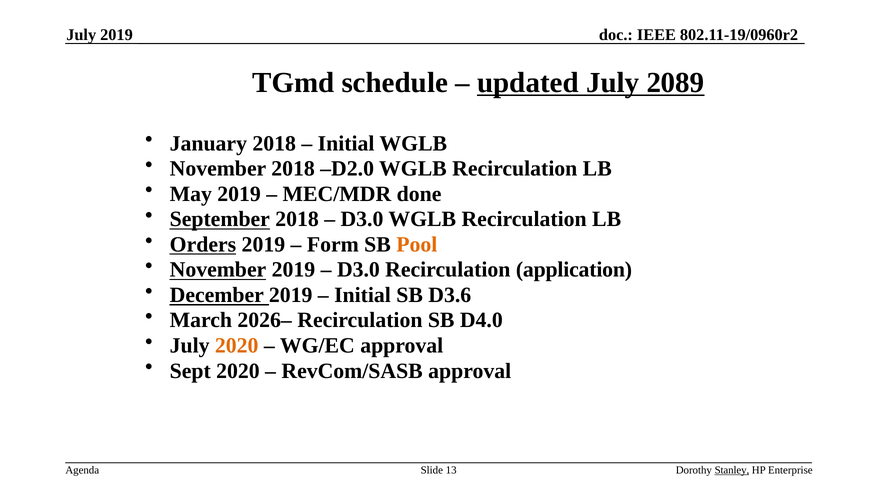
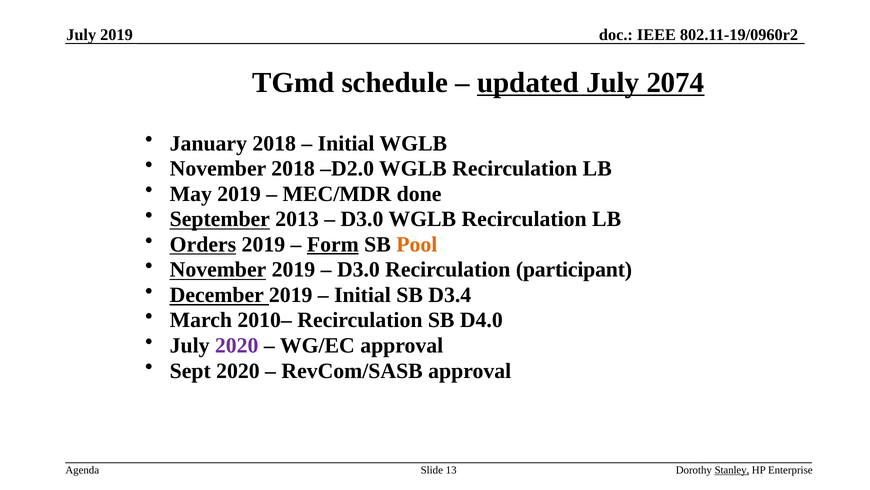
2089: 2089 -> 2074 (675, 82)
September 2018: 2018 -> 2013 (297, 219)
Form underline: none -> present (333, 244)
application: application -> participant (574, 269)
D3.6: D3.6 -> D3.4 (450, 295)
2026–: 2026– -> 2010– (265, 320)
2020 colour: orange -> purple (237, 345)
